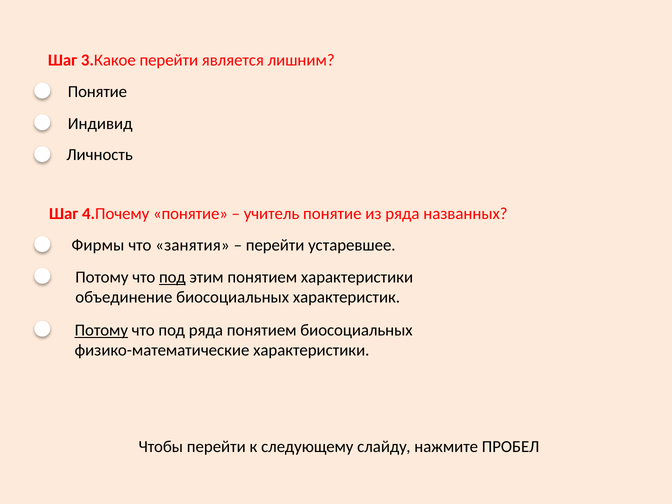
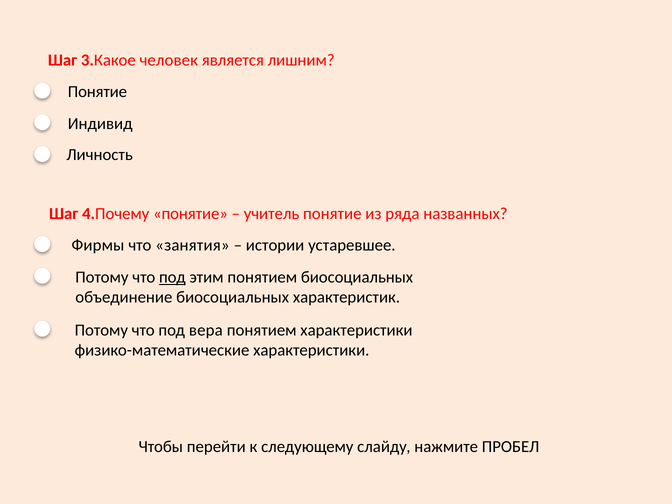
3.Какое перейти: перейти -> человек (169, 60)
перейти: перейти -> истории (275, 245)
понятием характеристики: характеристики -> биосоциальных (357, 277)
Потому underline: present -> none (101, 330)
под ряда: ряда -> вера (206, 330)
понятием биосоциальных: биосоциальных -> характеристики (356, 330)
